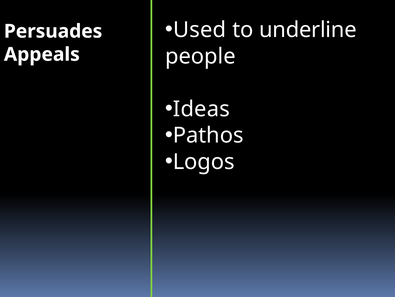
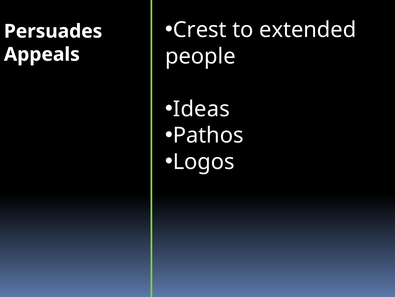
Used: Used -> Crest (200, 30)
underline: underline -> extended (308, 30)
